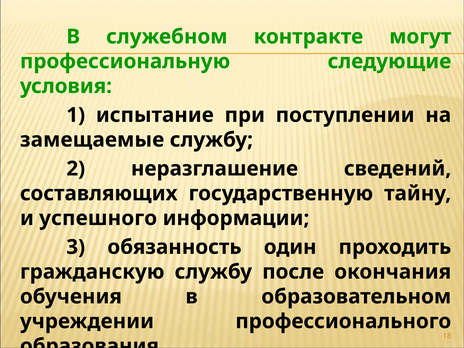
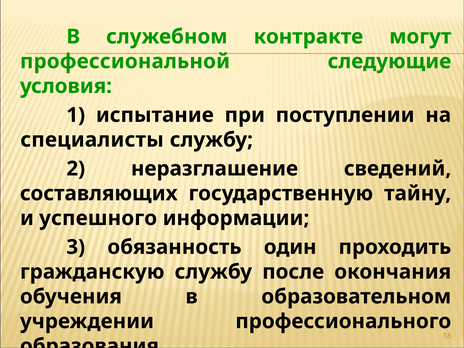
профессиональную: профессиональную -> профессиональной (125, 61)
замещаемые: замещаемые -> специалисты (92, 140)
